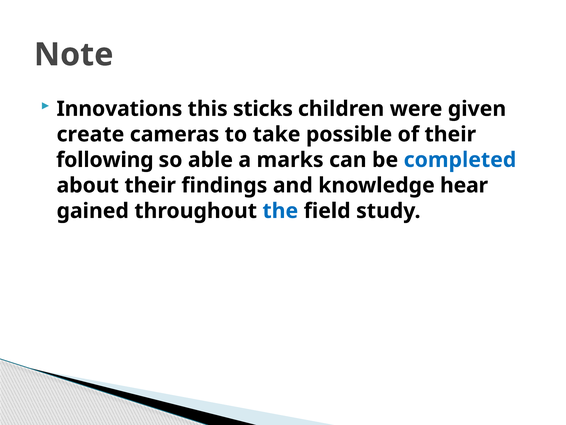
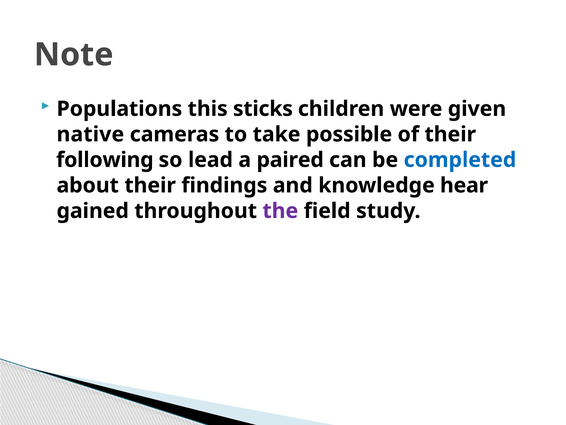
Innovations: Innovations -> Populations (119, 109)
create: create -> native (90, 134)
able: able -> lead (210, 160)
marks: marks -> paired (290, 160)
the colour: blue -> purple (280, 211)
